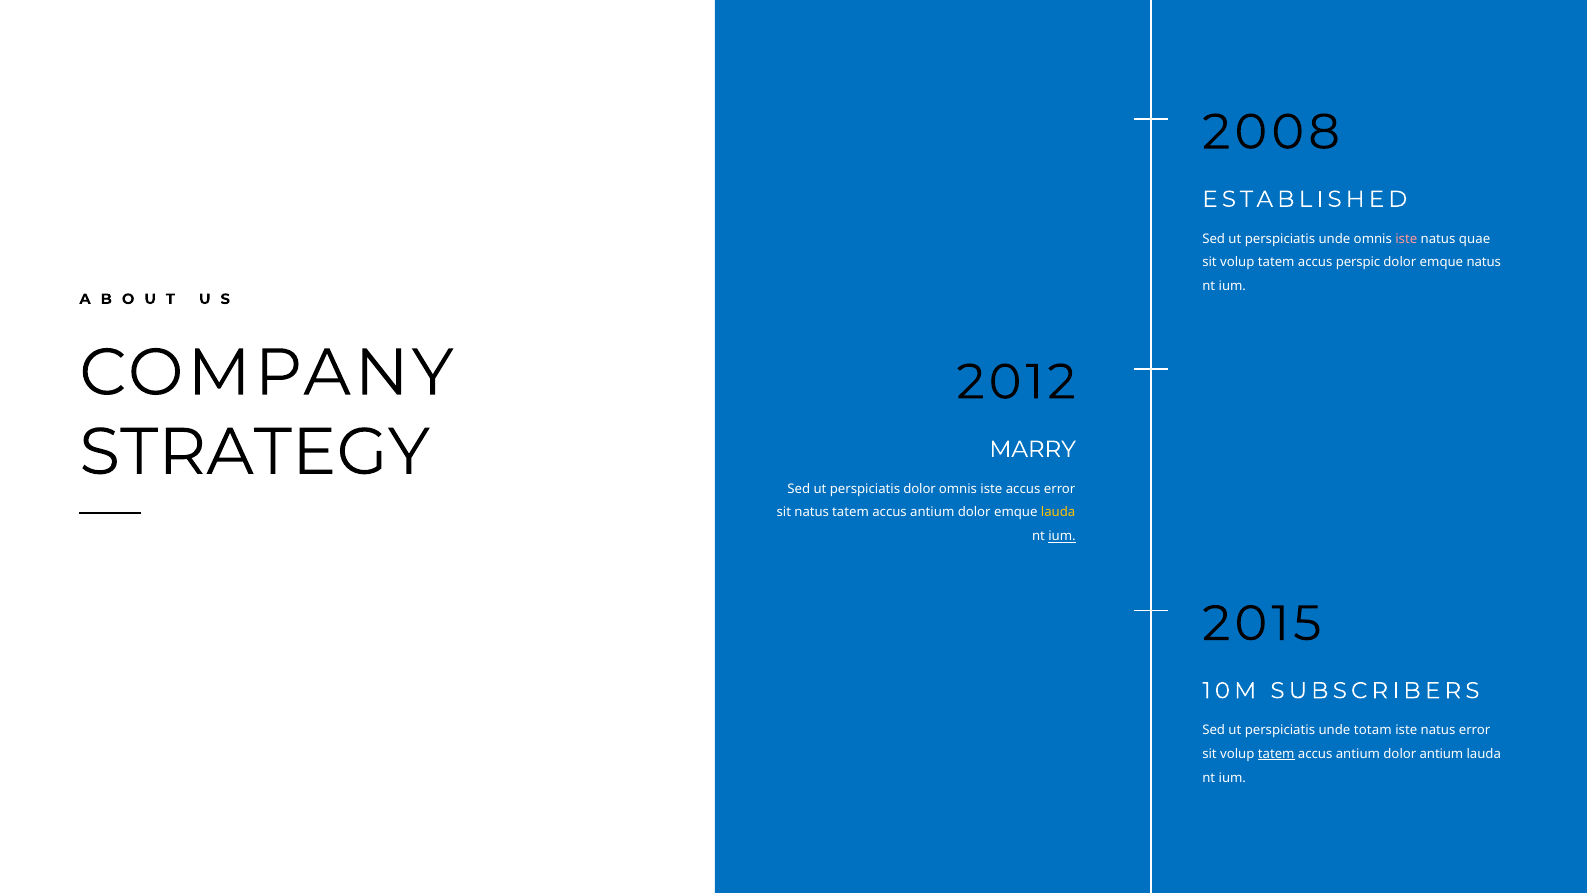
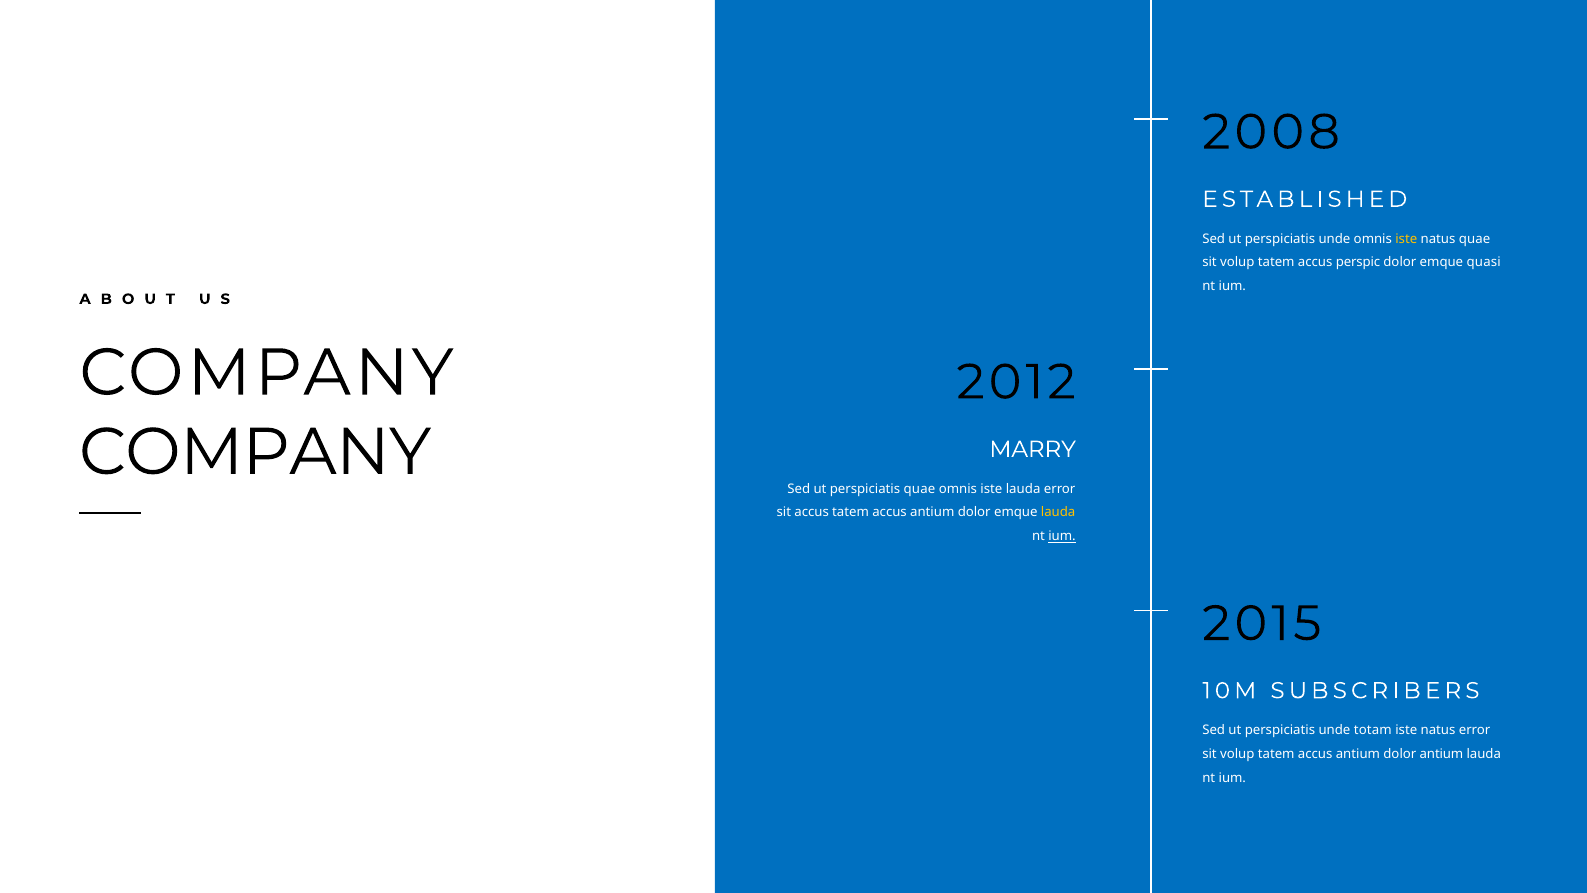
iste colour: pink -> yellow (1406, 239)
emque natus: natus -> quasi (1484, 262)
STRATEGY: STRATEGY -> COMPANY (255, 452)
perspiciatis dolor: dolor -> quae (919, 489)
iste accus: accus -> lauda (1023, 489)
sit natus: natus -> accus (812, 512)
tatem underline: present -> none (1276, 754)
